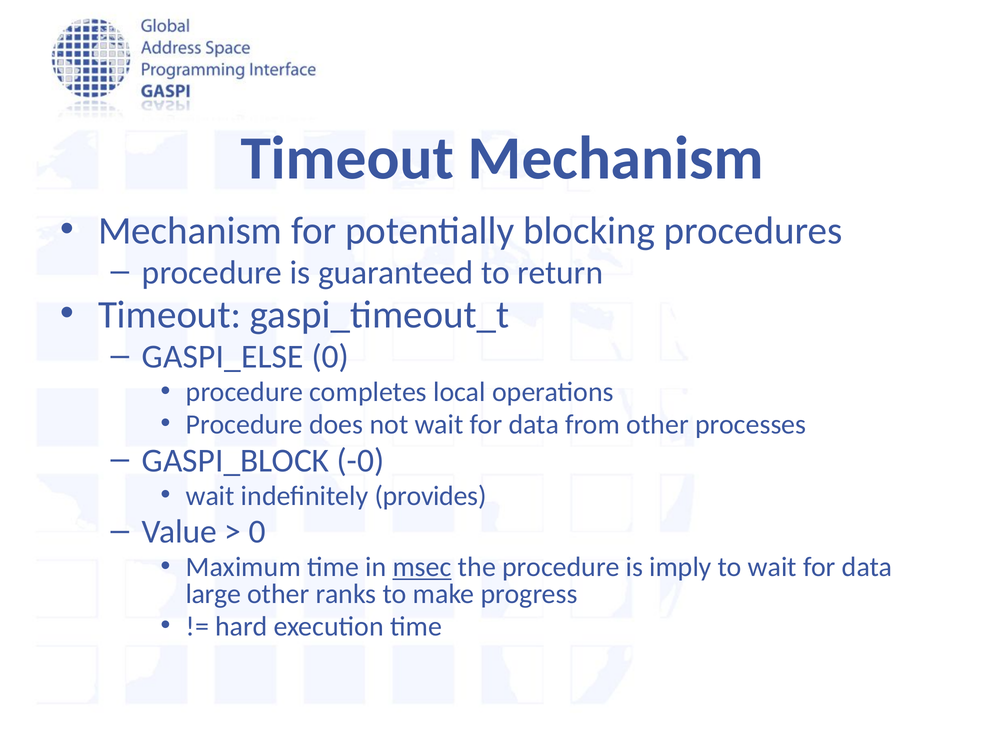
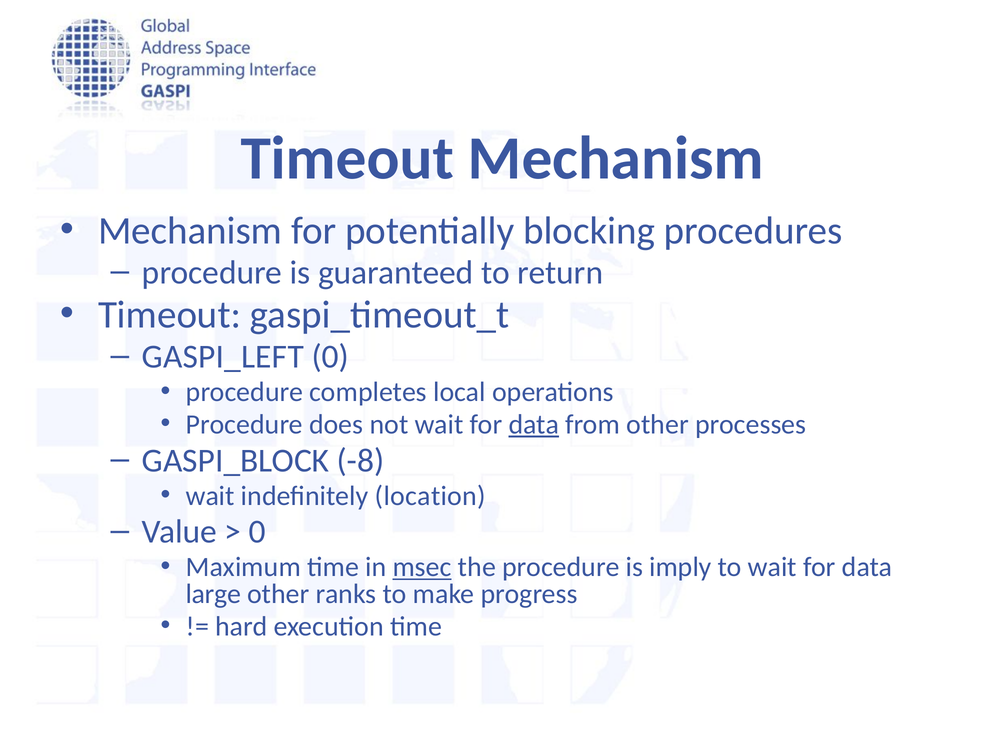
GASPI_ELSE: GASPI_ELSE -> GASPI_LEFT (223, 357)
data underline: none -> present (534, 424)
-0: -0 -> -8 (360, 460)
provides: provides -> location (430, 496)
